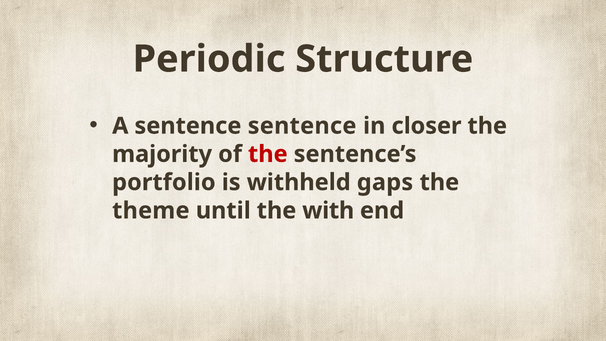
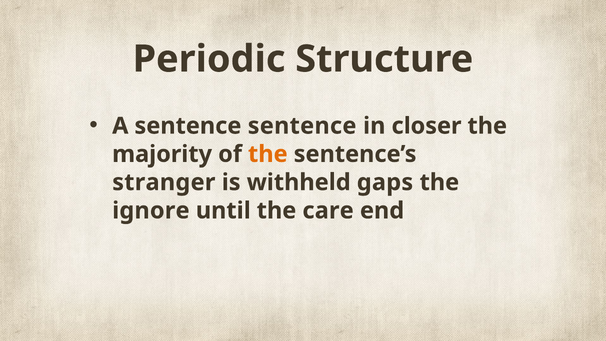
the colour: red -> orange (268, 154)
portfolio: portfolio -> stranger (164, 182)
theme: theme -> ignore (151, 211)
with: with -> care (328, 211)
